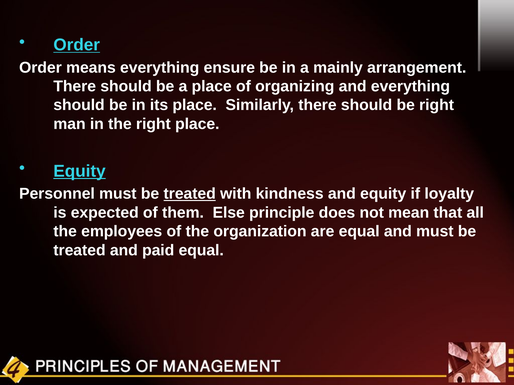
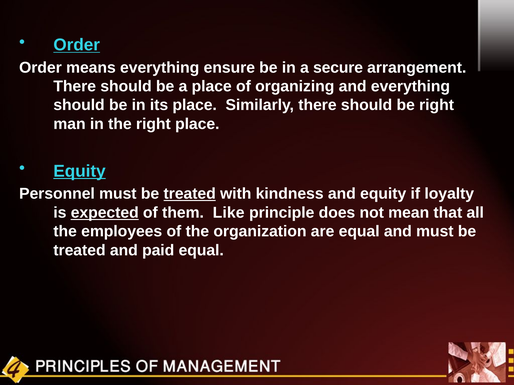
mainly: mainly -> secure (338, 68)
expected underline: none -> present (105, 213)
Else: Else -> Like (229, 213)
